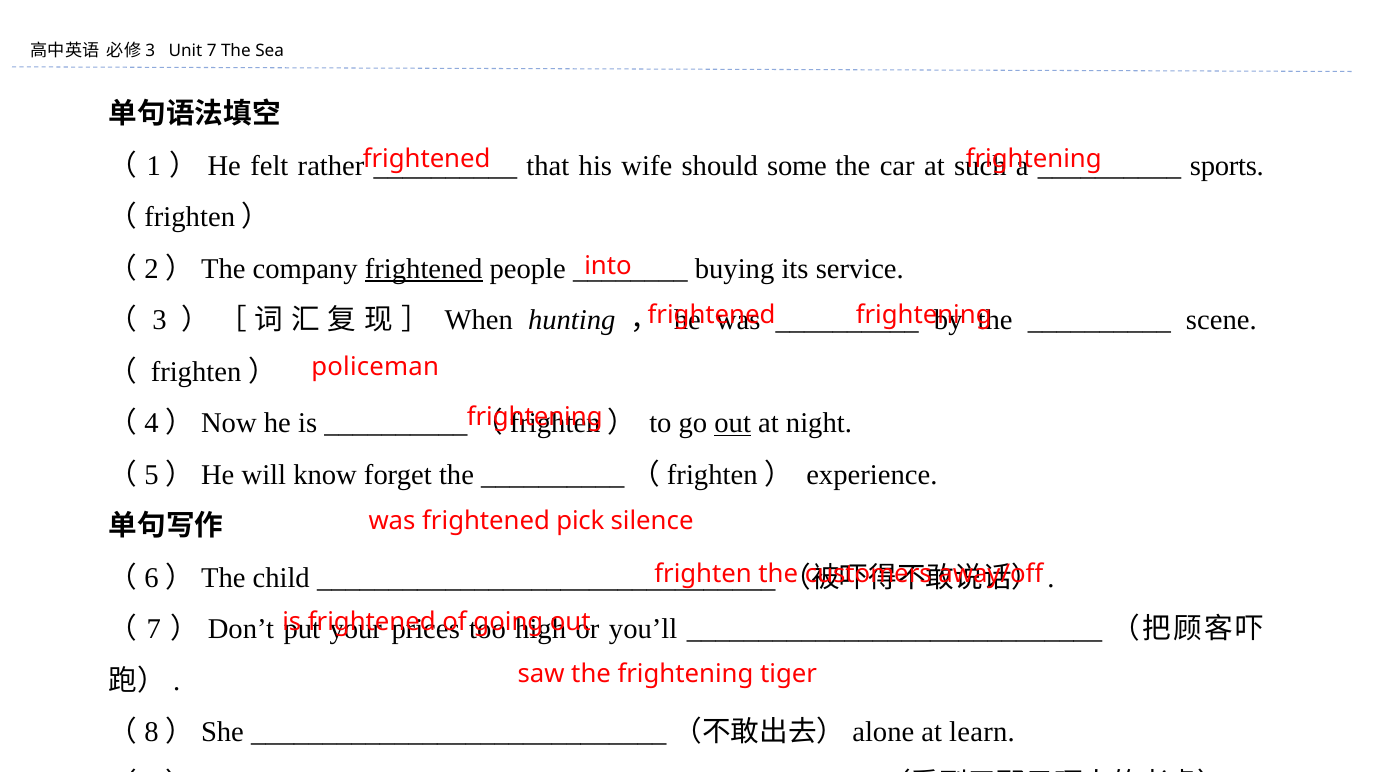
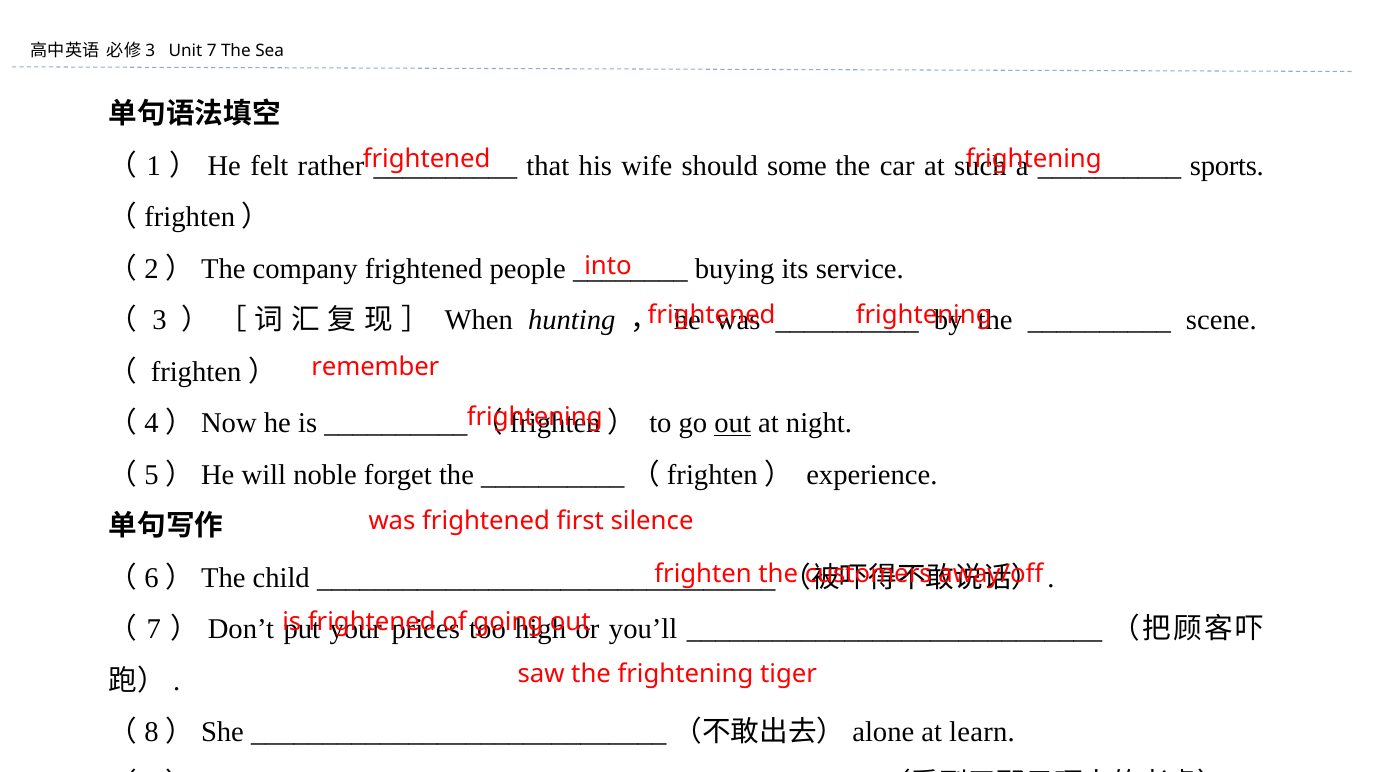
frightened underline: present -> none (424, 269)
policeman: policeman -> remember (375, 367)
know: know -> noble (325, 475)
pick: pick -> first (580, 521)
